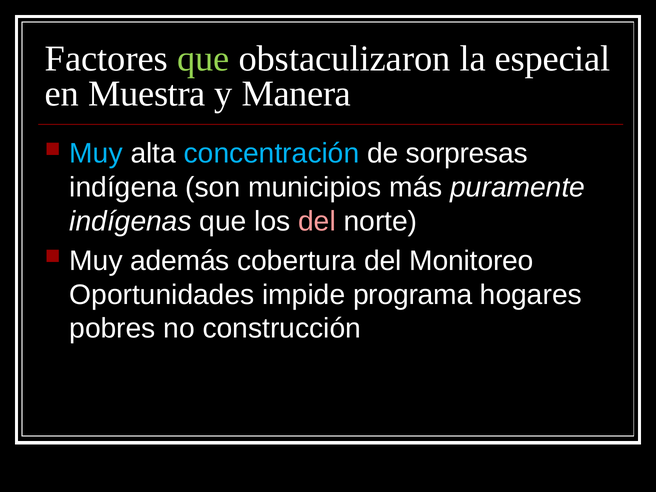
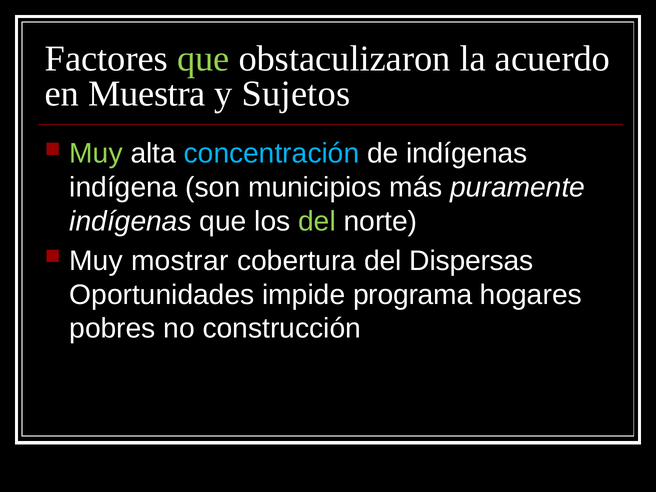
especial: especial -> acuerdo (552, 59)
Manera: Manera -> Sujetos (296, 94)
Muy colour: light blue -> light green (96, 153)
de sorpresas: sorpresas -> indígenas (467, 153)
del colour: pink -> light green (317, 221)
además: además -> mostrar (180, 261)
Monitoreo: Monitoreo -> Dispersas (471, 261)
